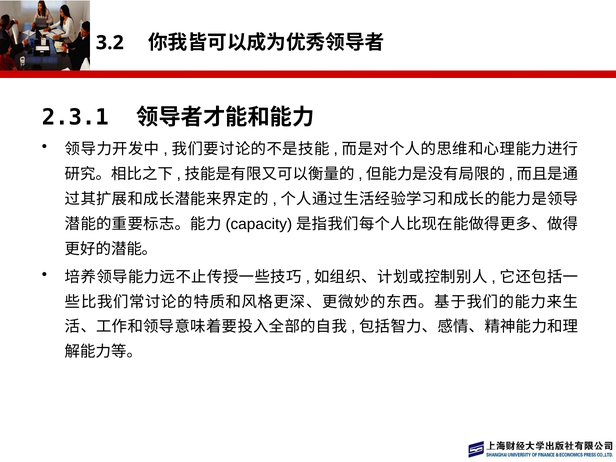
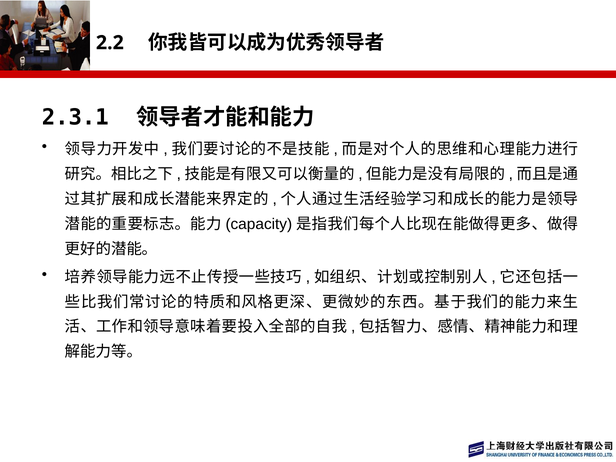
3.2: 3.2 -> 2.2 (110, 43)
